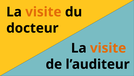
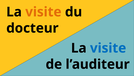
visite colour: orange -> blue (108, 48)
